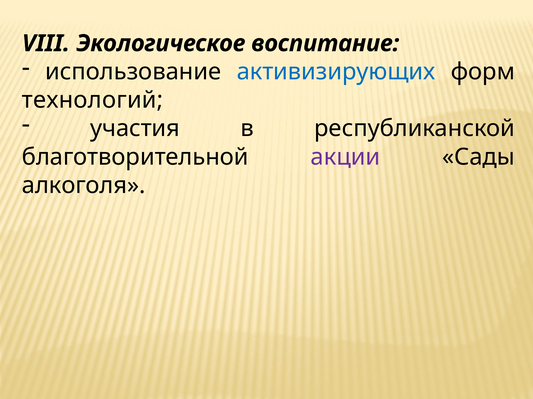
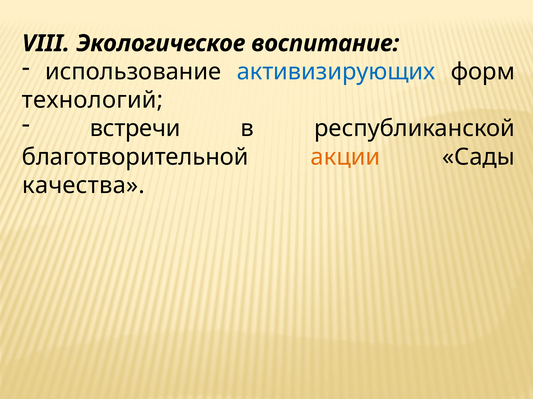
участия: участия -> встречи (135, 129)
акции colour: purple -> orange (345, 157)
алкоголя: алкоголя -> качества (83, 186)
